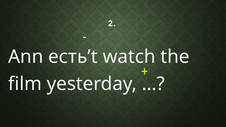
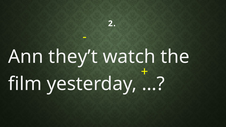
есть’t: есть’t -> they’t (73, 57)
